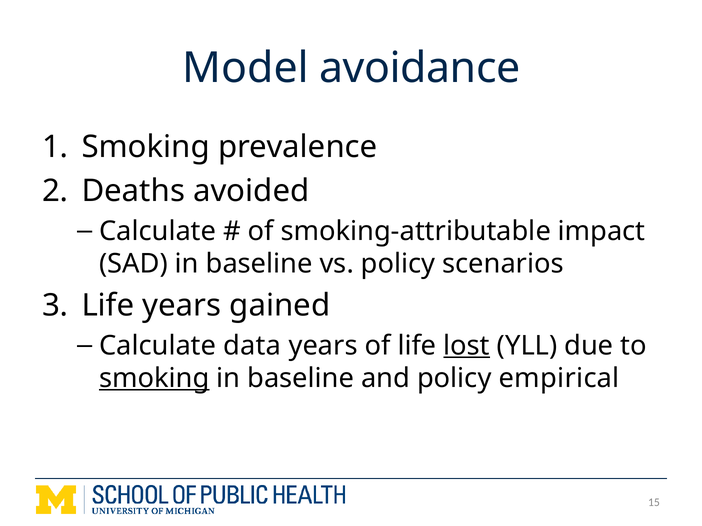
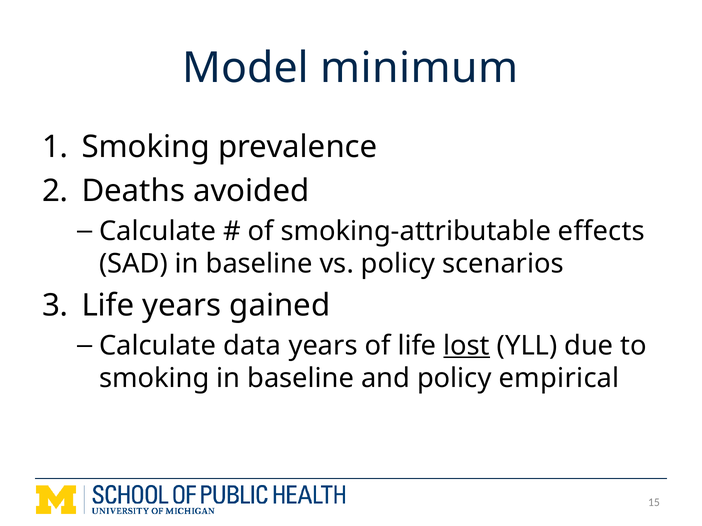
avoidance: avoidance -> minimum (419, 68)
impact: impact -> effects (601, 231)
smoking underline: present -> none (154, 379)
